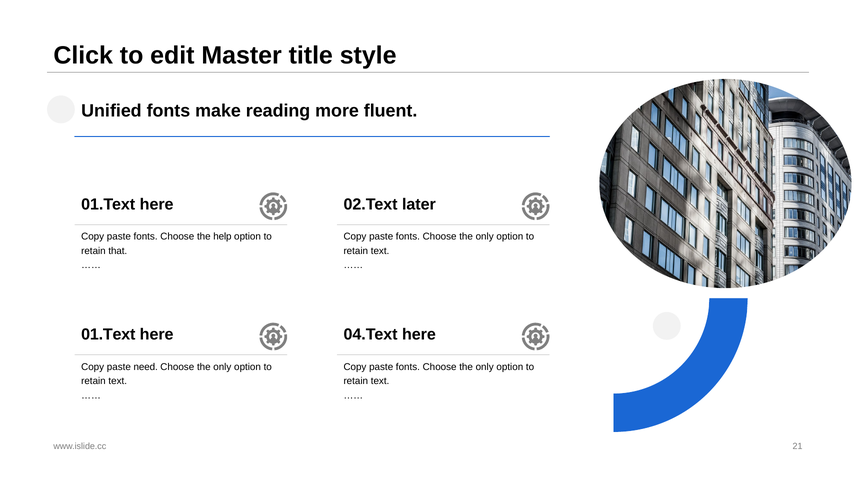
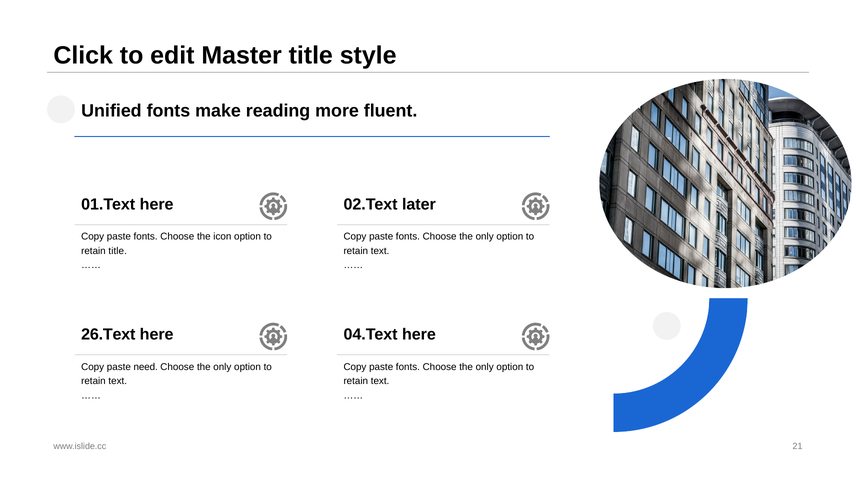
help: help -> icon (222, 236)
retain that: that -> title (118, 251)
01.Text: 01.Text -> 26.Text (108, 334)
